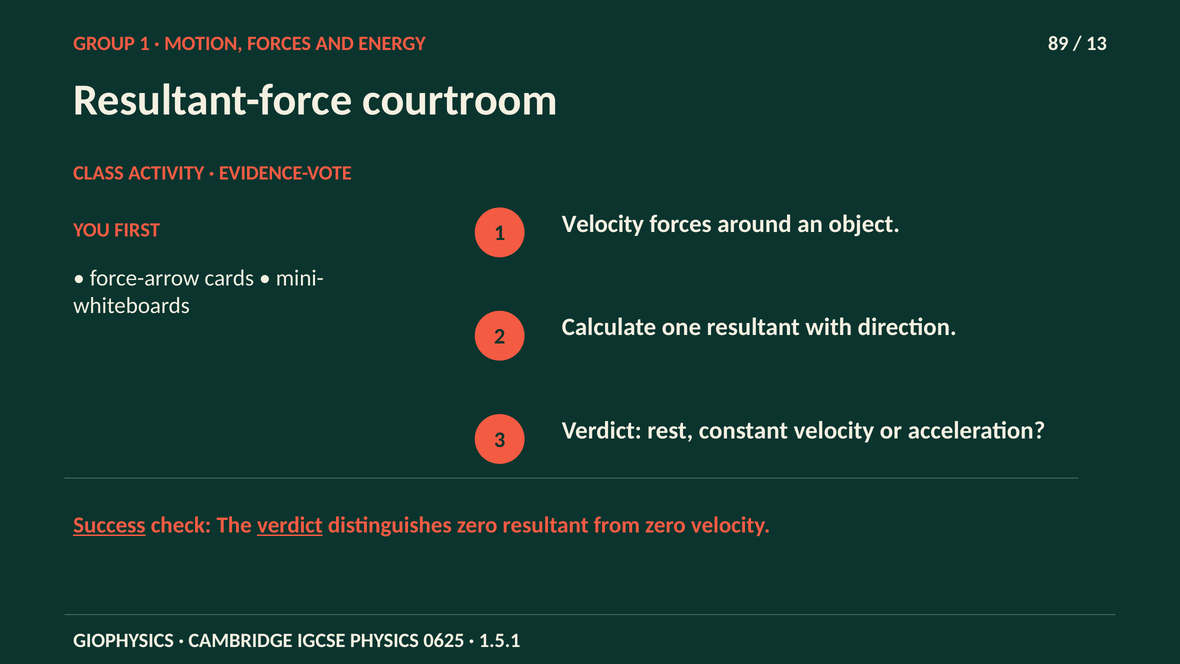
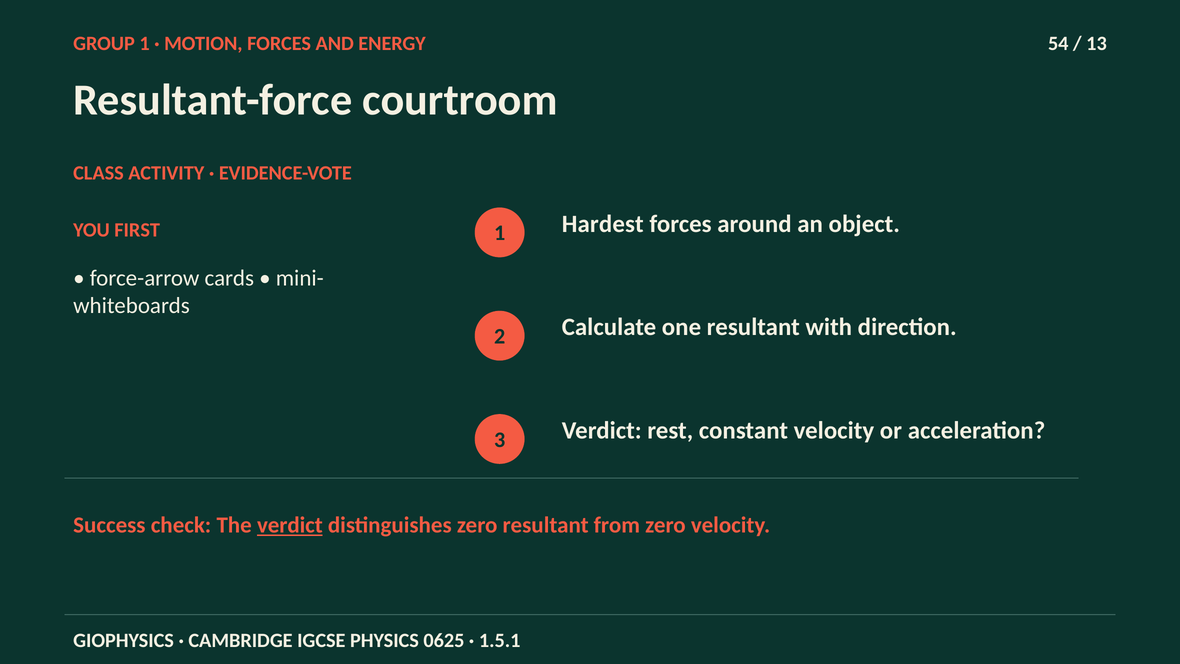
89: 89 -> 54 (1058, 44)
1 Velocity: Velocity -> Hardest (603, 224)
Success underline: present -> none (109, 525)
